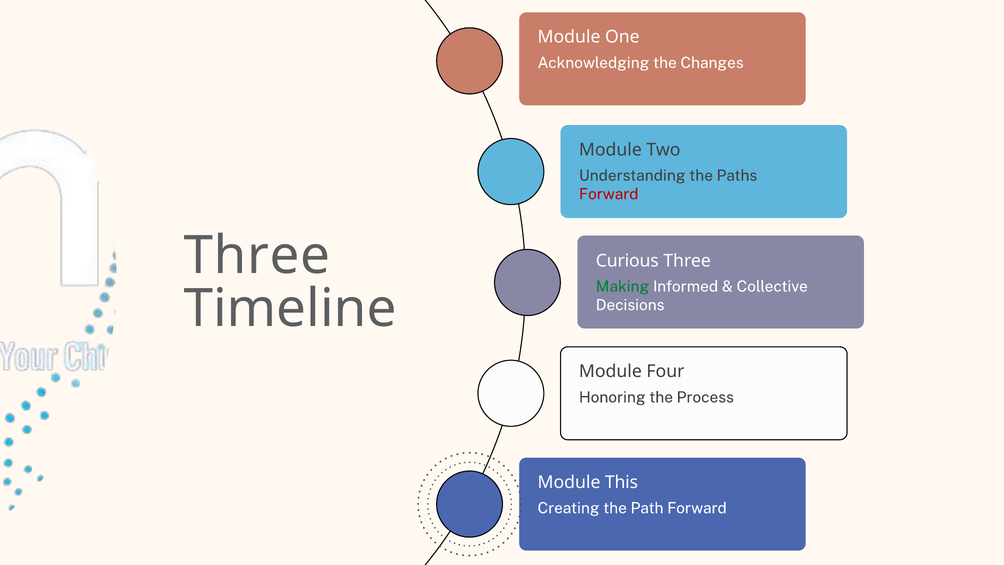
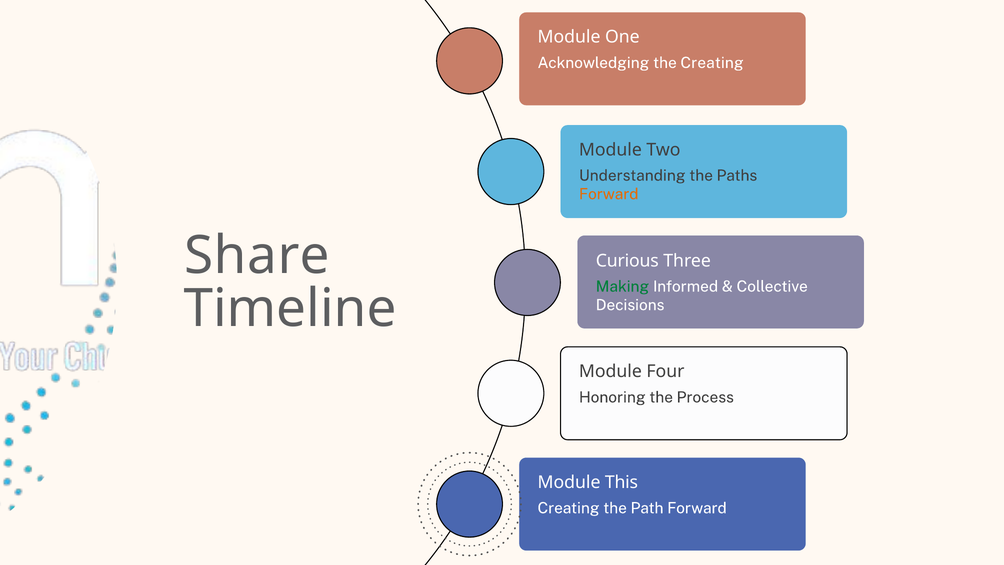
the Changes: Changes -> Creating (712, 63)
Forward colour: red -> orange (609, 194)
Three: Three -> Share (257, 256)
